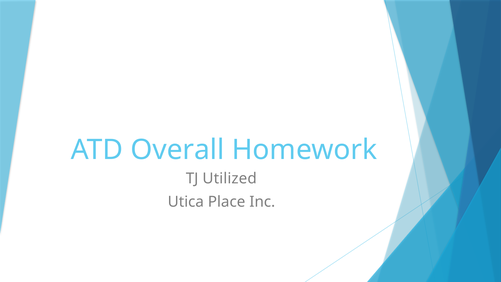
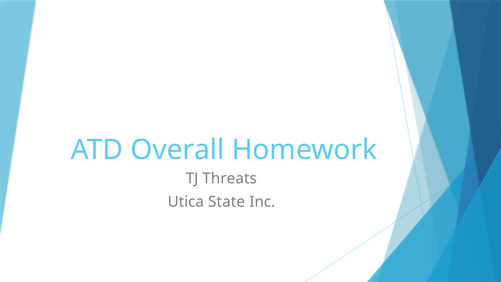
Utilized: Utilized -> Threats (230, 178)
Place: Place -> State (227, 202)
